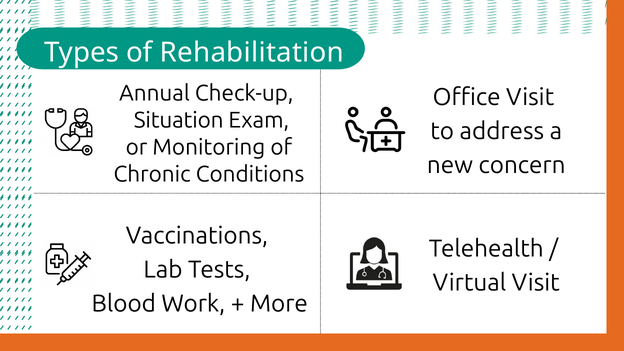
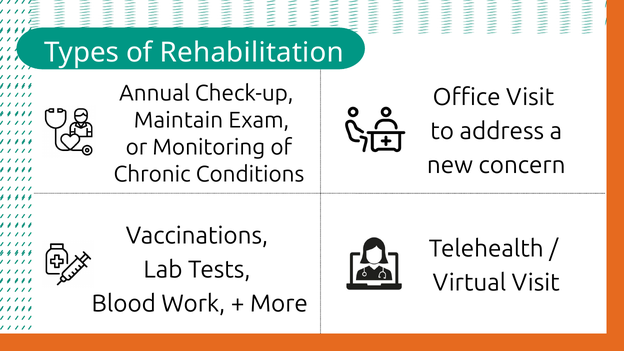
Situation: Situation -> Maintain (179, 120)
